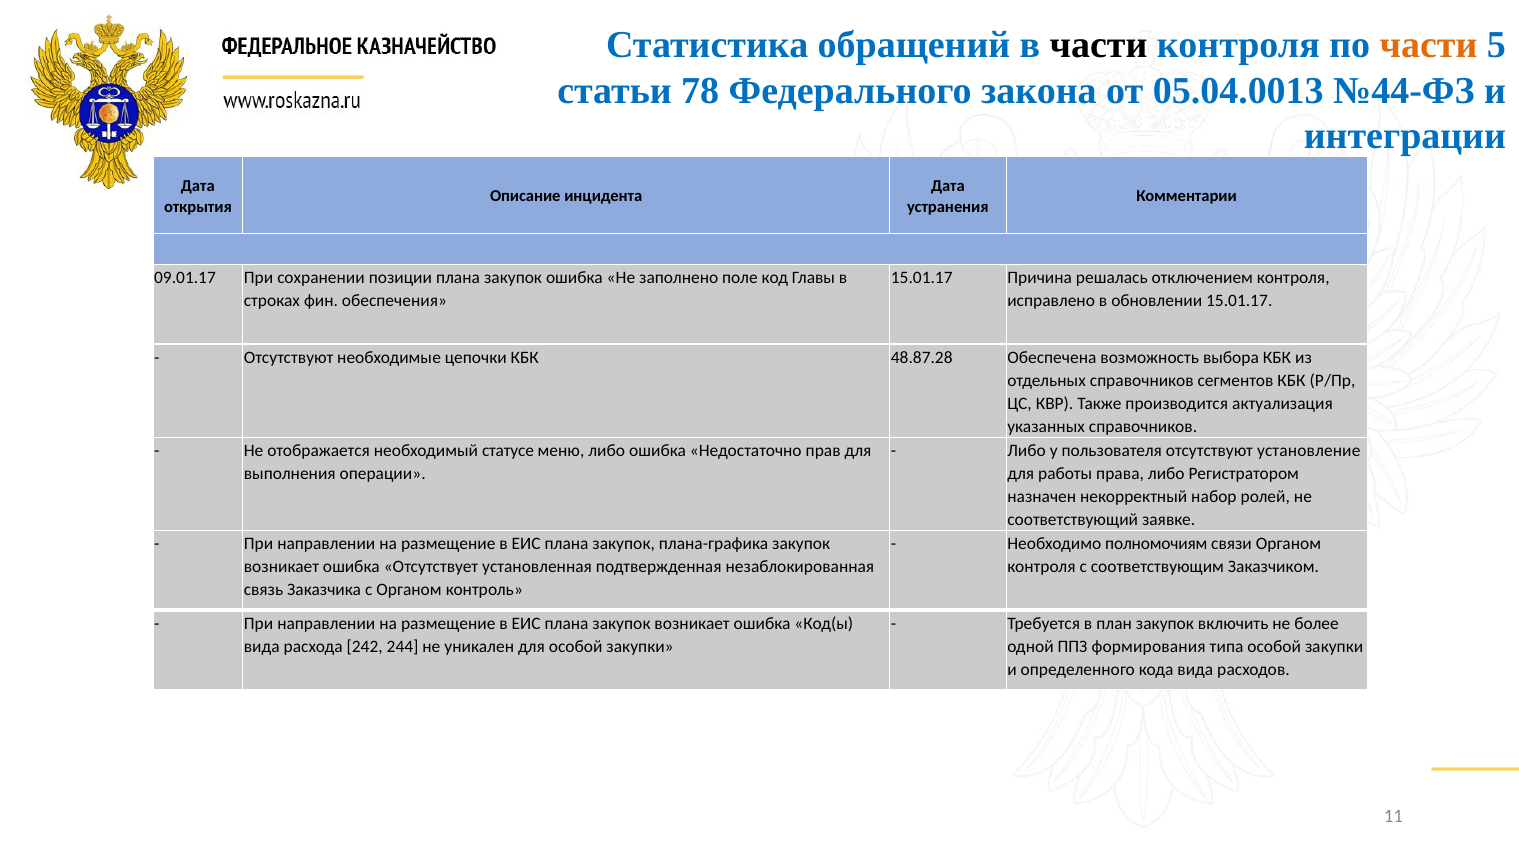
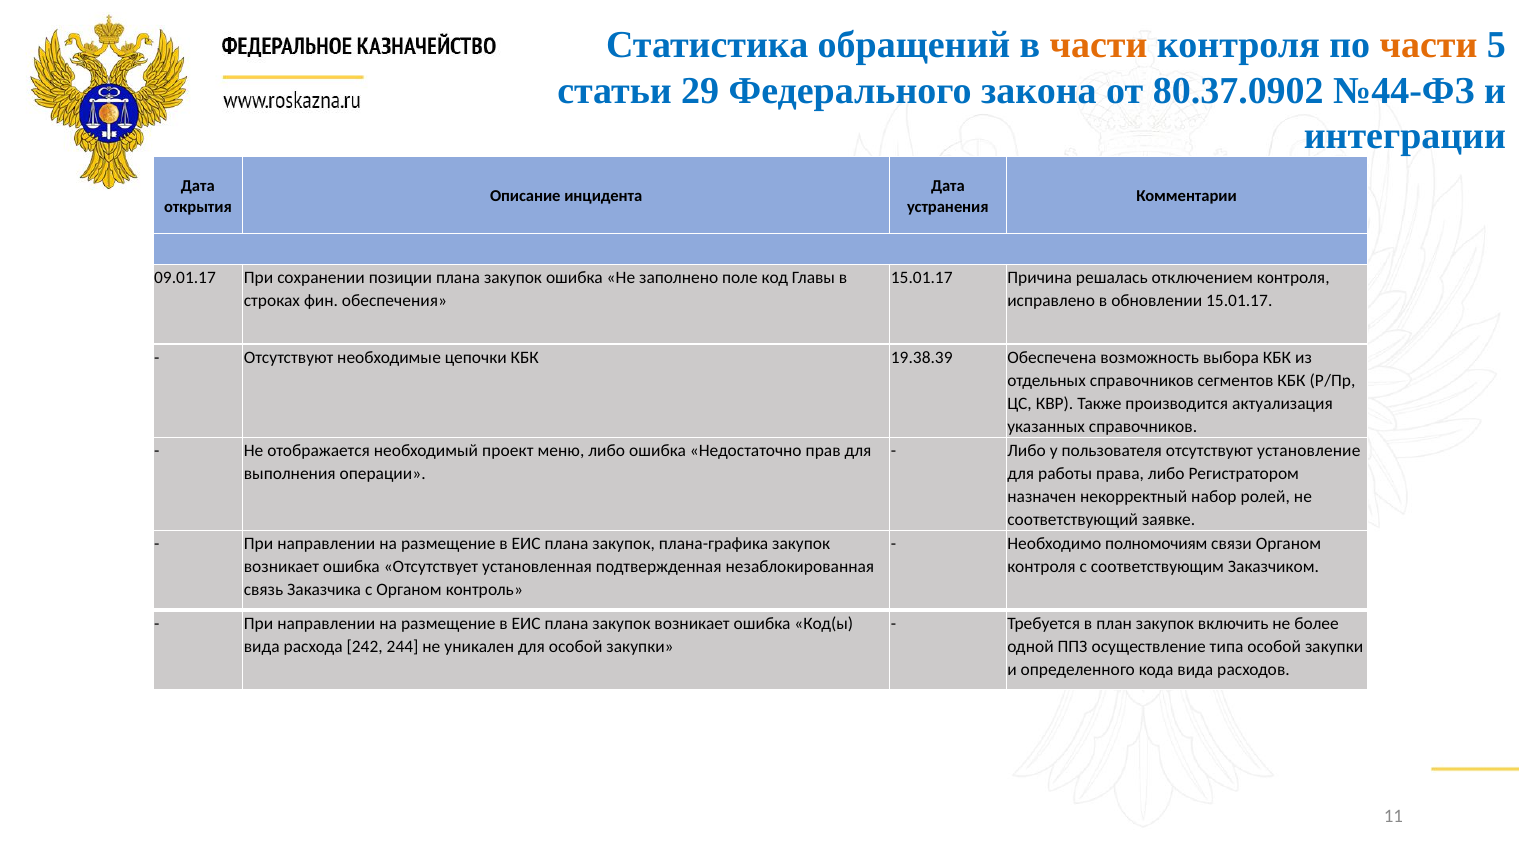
части colour: black -> orange (1099, 45)
78: 78 -> 29 (700, 91)
05.04.0013: 05.04.0013 -> 80.37.0902 (1238, 91)
48.87.28: 48.87.28 -> 19.38.39 (922, 358)
статусе: статусе -> проект (508, 451)
формирования: формирования -> осуществление (1149, 646)
